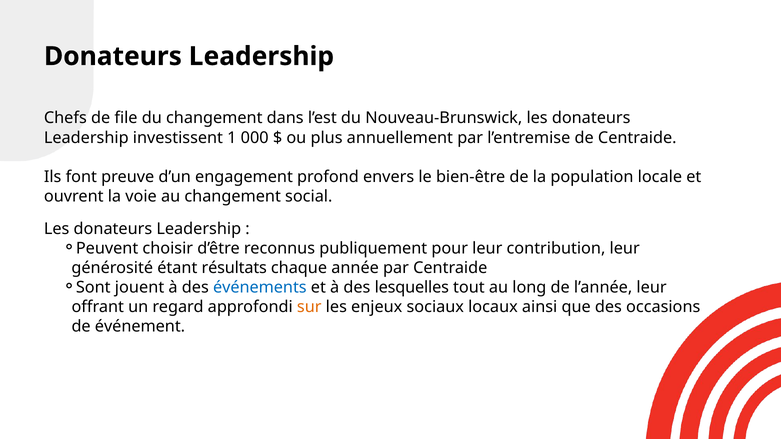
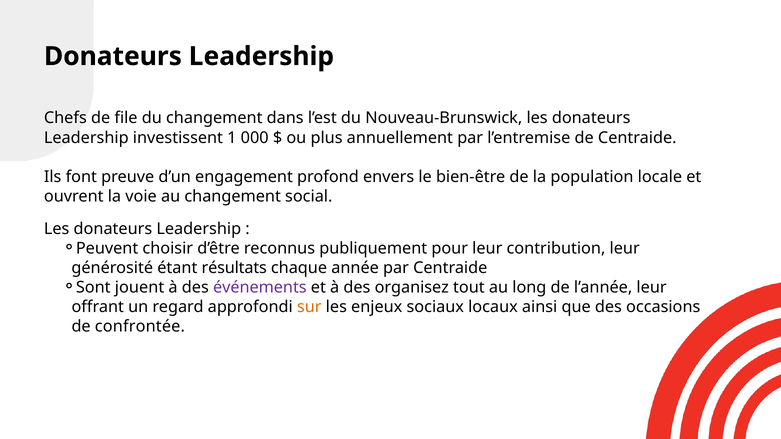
événements colour: blue -> purple (260, 288)
lesquelles: lesquelles -> organisez (412, 288)
événement: événement -> confrontée (140, 327)
